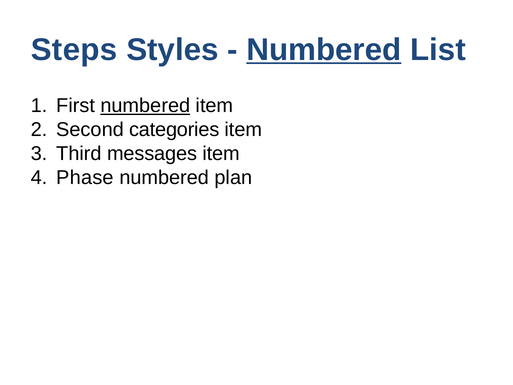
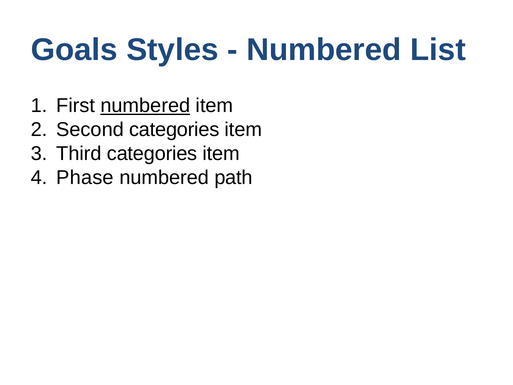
Steps: Steps -> Goals (74, 50)
Numbered underline: present -> none (324, 50)
Third messages: messages -> categories (152, 154)
plan: plan -> path (233, 178)
